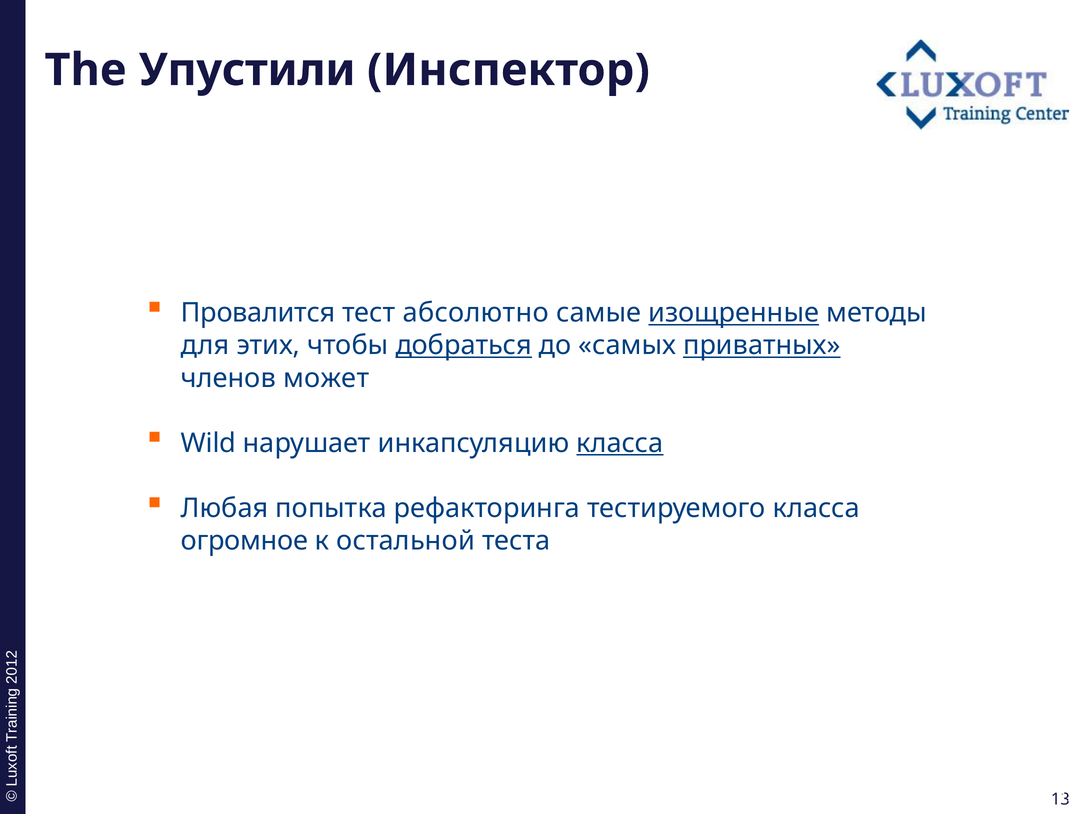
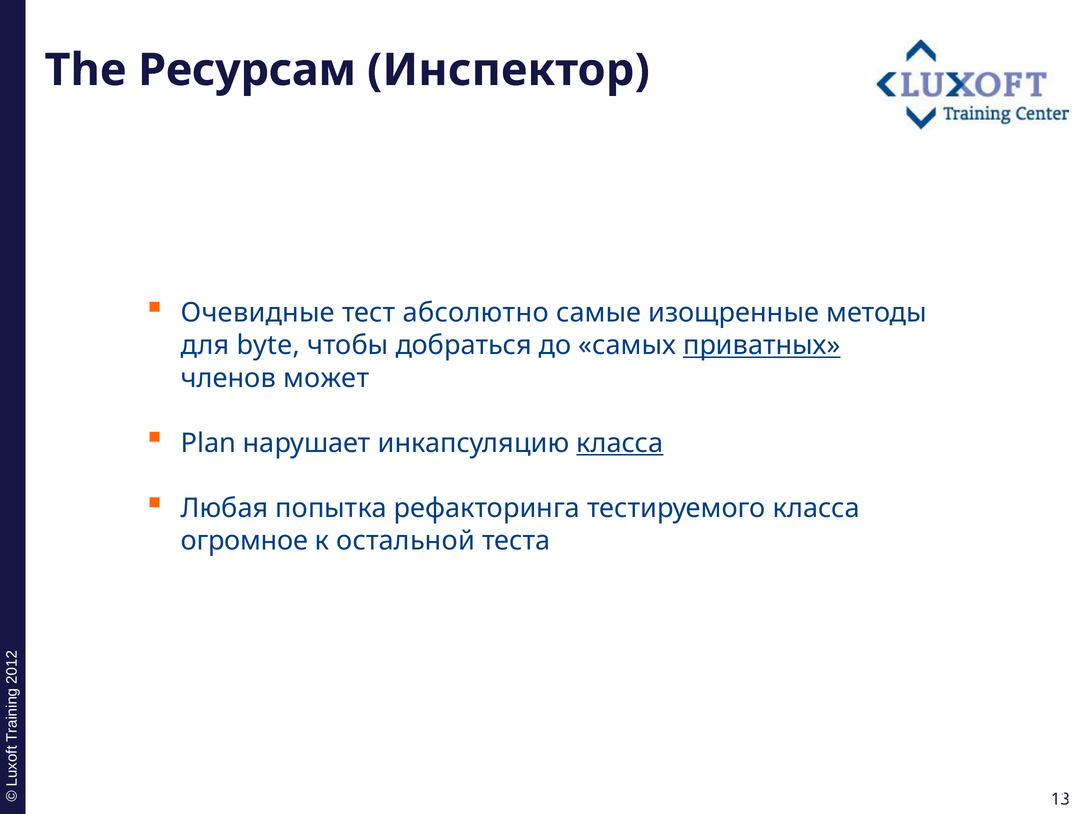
Упустили: Упустили -> Ресурсам (247, 70)
Провалится: Провалится -> Очевидные (258, 313)
изощренные underline: present -> none (734, 313)
этих: этих -> byte (268, 346)
добраться underline: present -> none (464, 346)
Wild: Wild -> Plan (208, 443)
